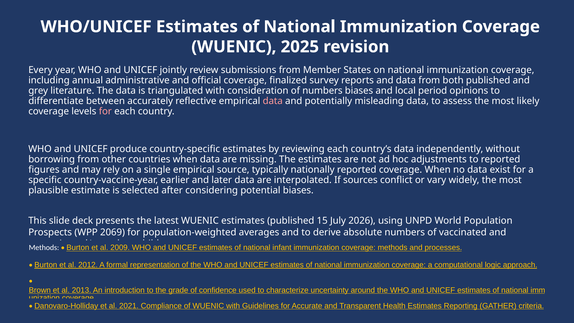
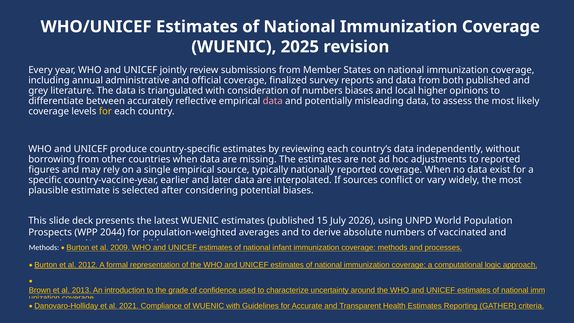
period: period -> higher (433, 91)
for colour: pink -> yellow (105, 111)
2069: 2069 -> 2044 (113, 232)
